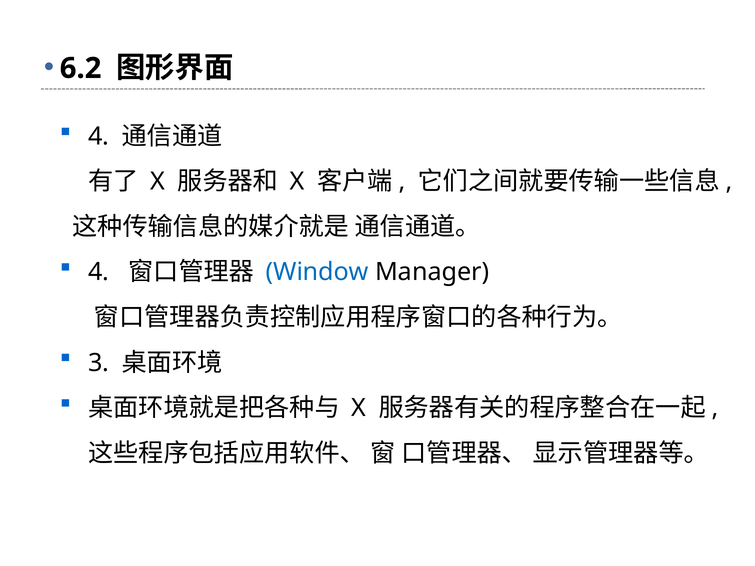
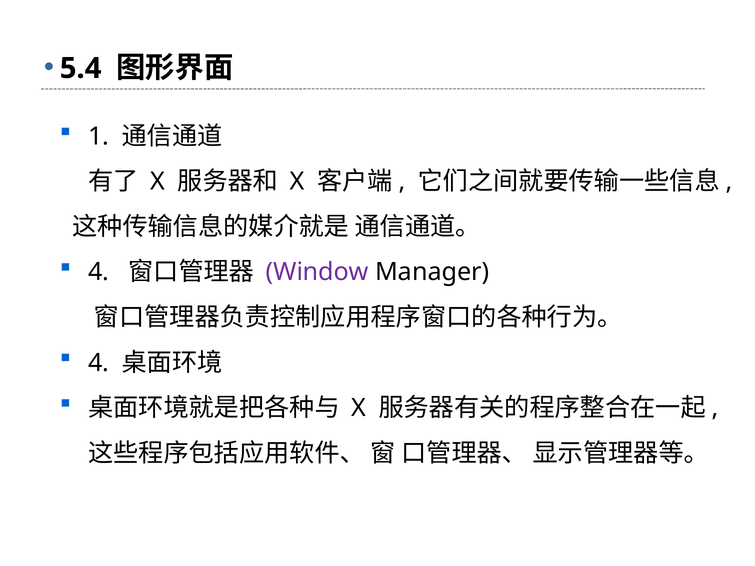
6.2: 6.2 -> 5.4 (81, 68)
4: 4 -> 1 (99, 136)
Window colour: blue -> purple (317, 272)
3: 3 -> 4 (99, 363)
